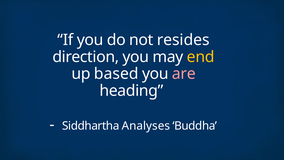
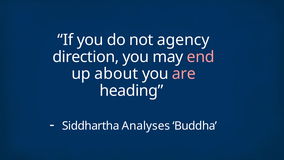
resides: resides -> agency (183, 40)
end colour: yellow -> pink (201, 57)
based: based -> about (116, 74)
